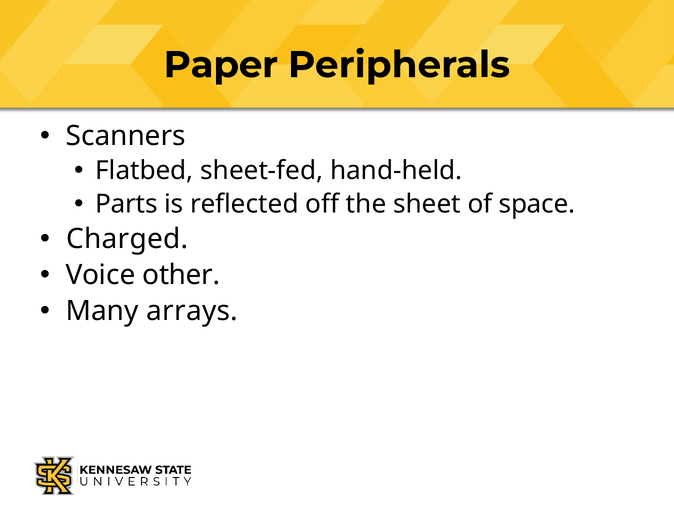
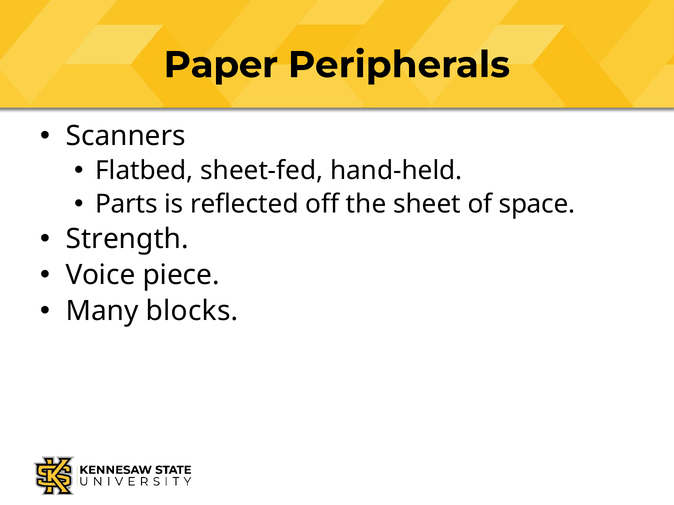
Charged: Charged -> Strength (127, 239)
other: other -> piece (181, 275)
arrays: arrays -> blocks (192, 311)
